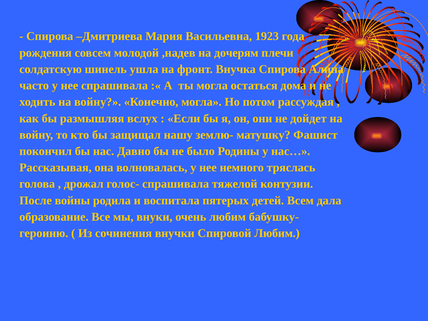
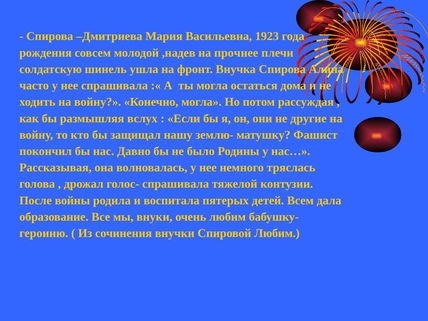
дочерям: дочерям -> прочнее (236, 53)
дойдет: дойдет -> другие (308, 118)
